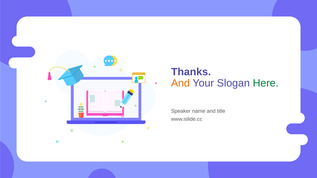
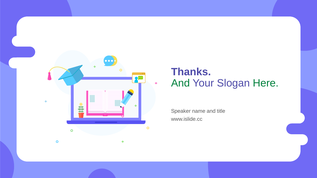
And colour: orange -> green (180, 83)
